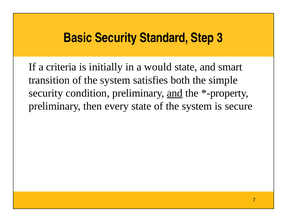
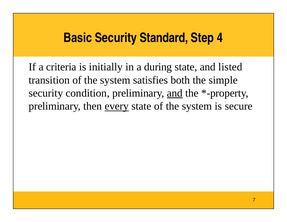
3: 3 -> 4 (220, 38)
would: would -> during (158, 67)
smart: smart -> listed (230, 67)
every underline: none -> present (117, 106)
